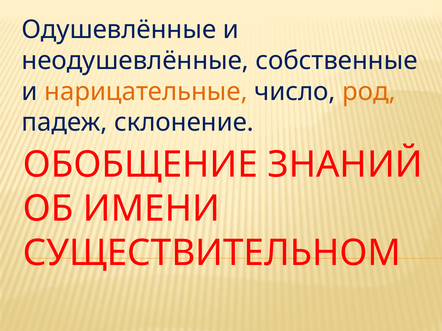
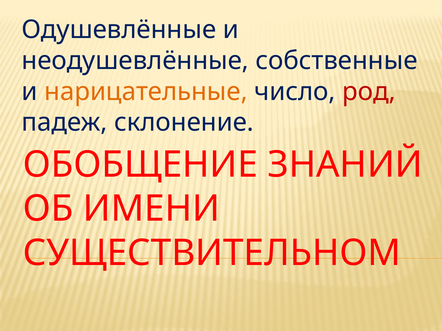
род colour: orange -> red (369, 92)
